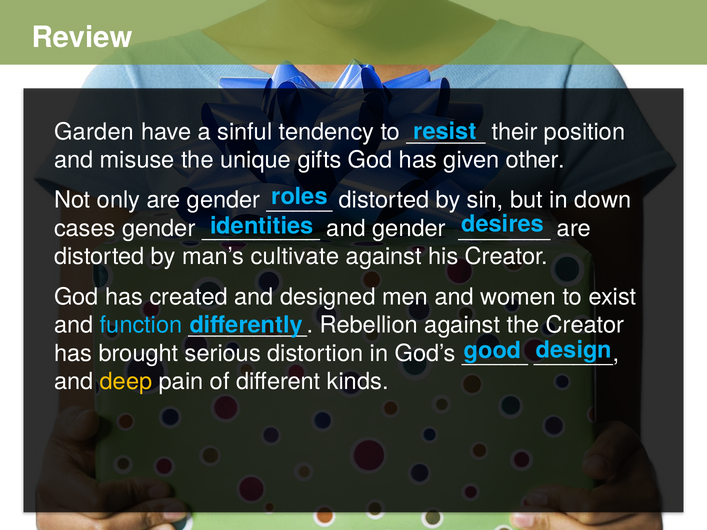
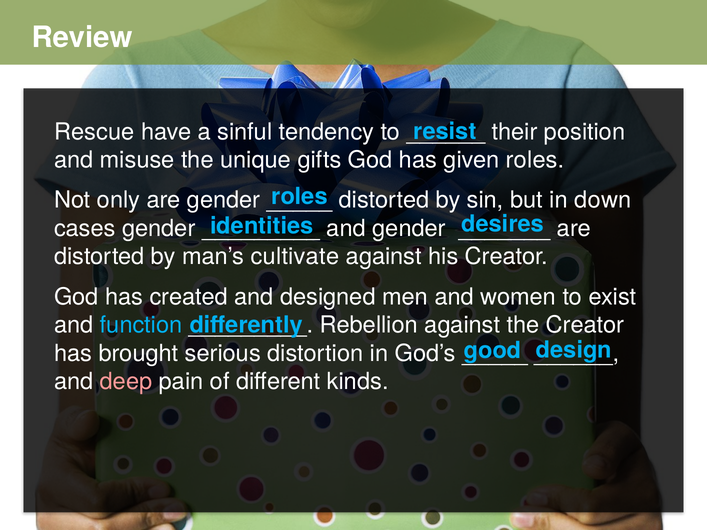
Garden: Garden -> Rescue (94, 132)
given other: other -> roles (535, 160)
deep colour: yellow -> pink (126, 382)
